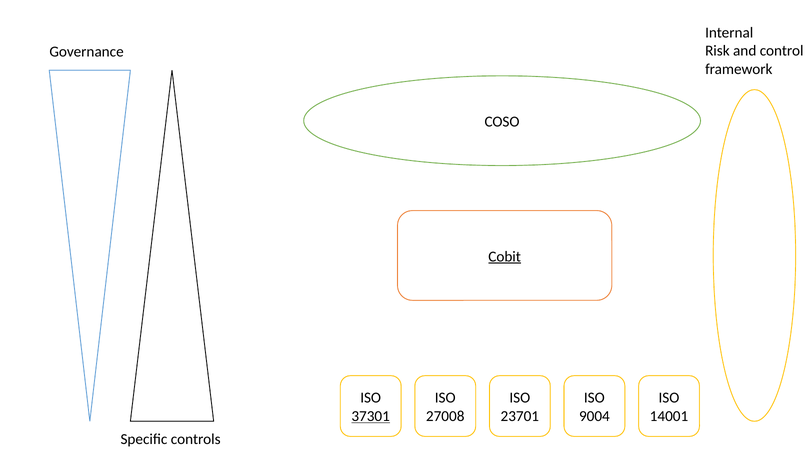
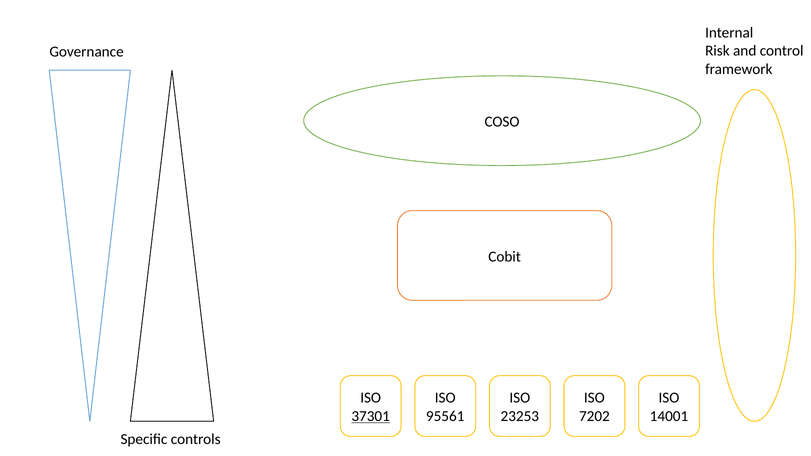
Cobit underline: present -> none (505, 257)
27008: 27008 -> 95561 (445, 416)
23701: 23701 -> 23253 (520, 416)
9004: 9004 -> 7202 (594, 416)
